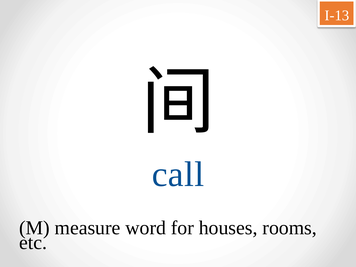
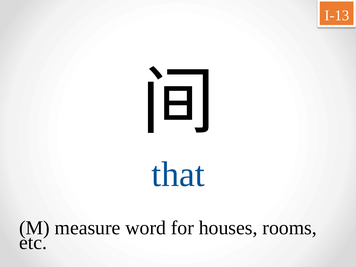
call: call -> that (178, 174)
